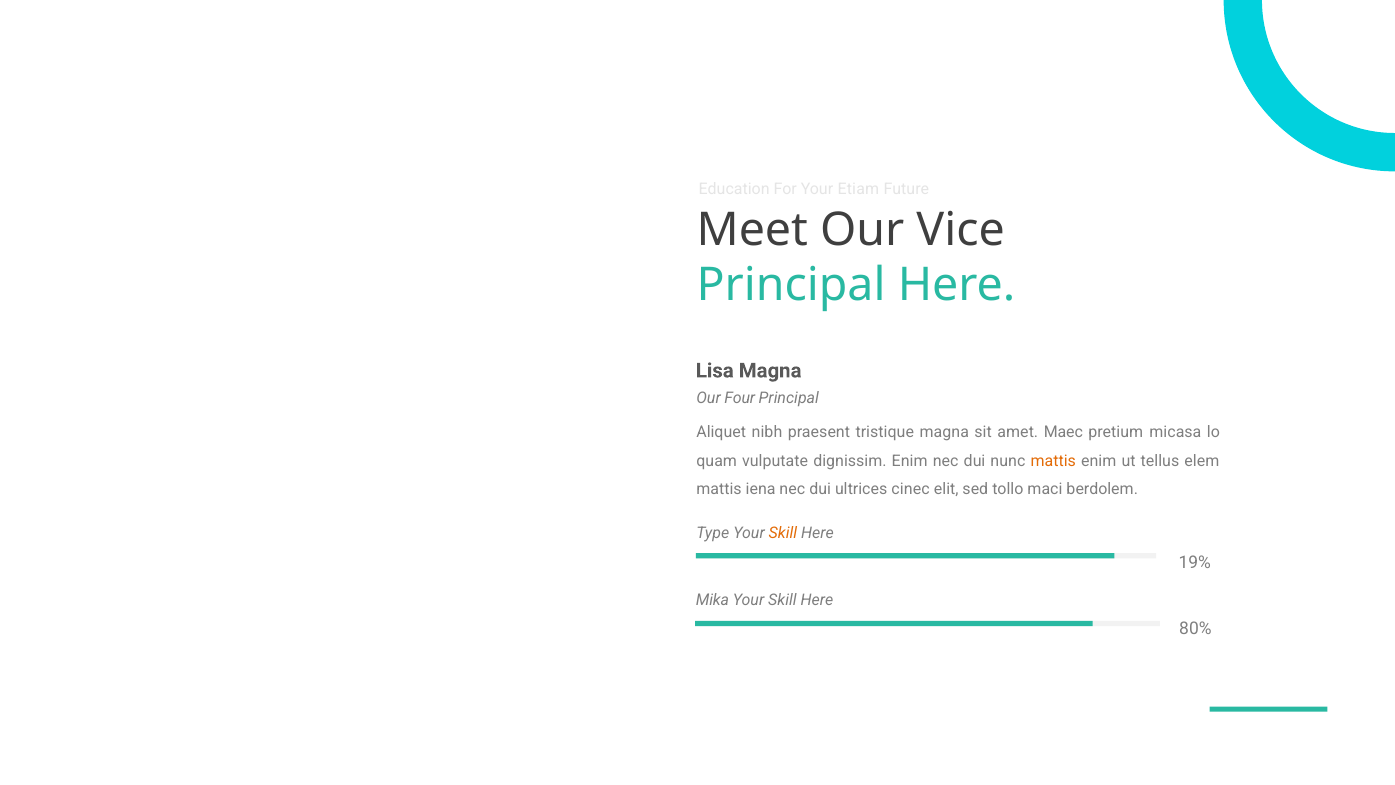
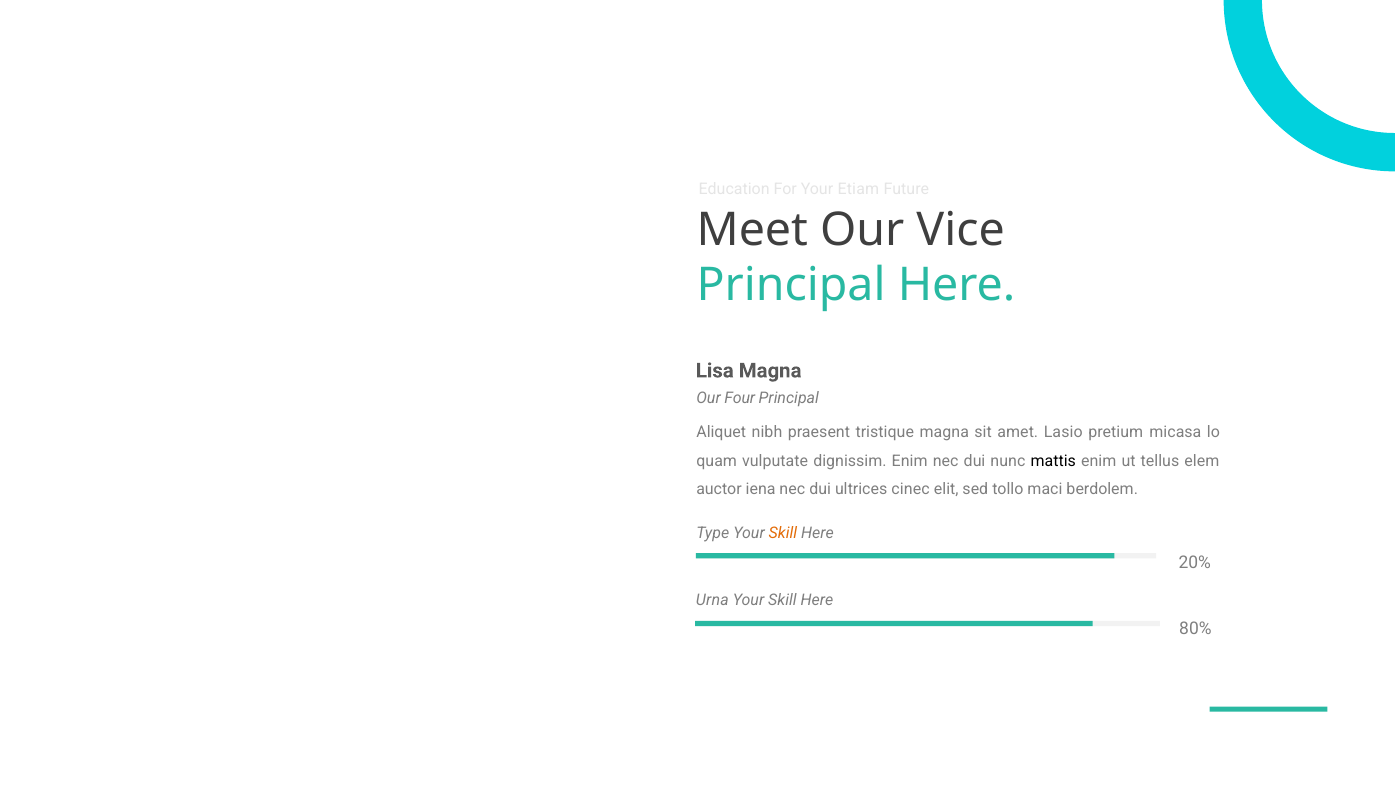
Maec: Maec -> Lasio (1063, 432)
mattis colour: orange -> black (1053, 461)
mattis: mattis -> auctor (719, 489)
19%: 19% -> 20% (1195, 562)
Mika: Mika -> Urna (712, 600)
